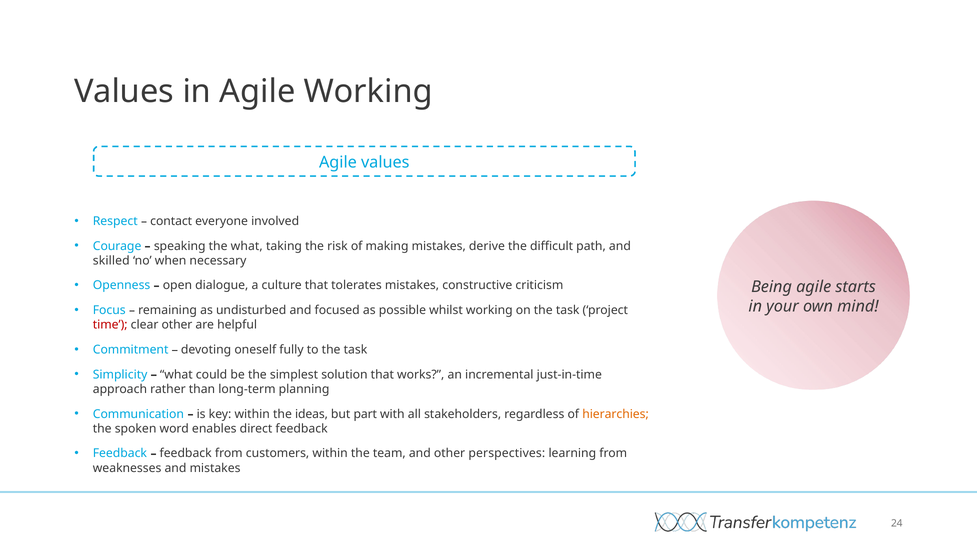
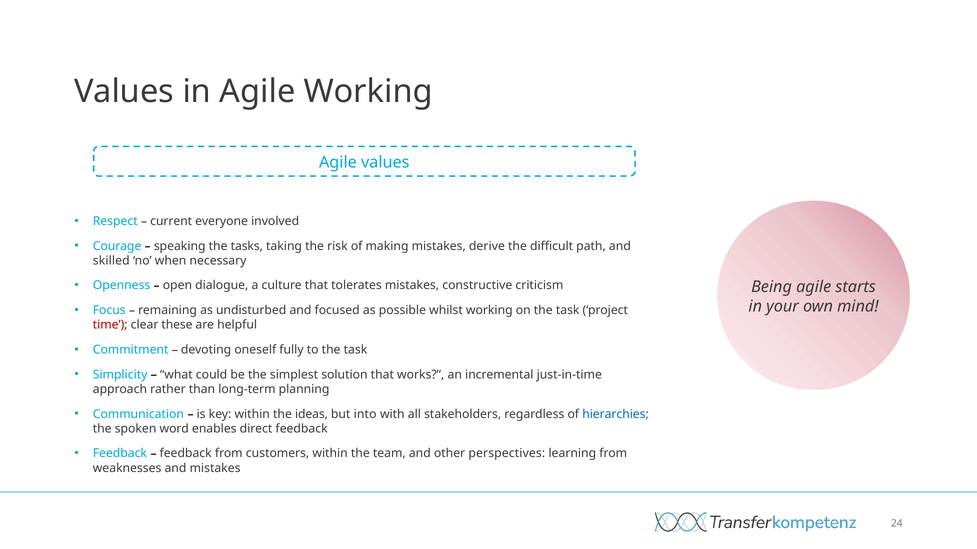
contact: contact -> current (171, 221)
the what: what -> tasks (247, 246)
clear other: other -> these (177, 325)
part: part -> into (365, 414)
hierarchies colour: orange -> blue (616, 414)
